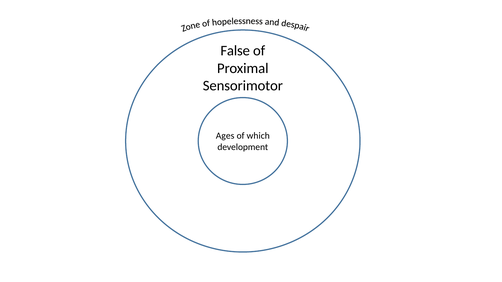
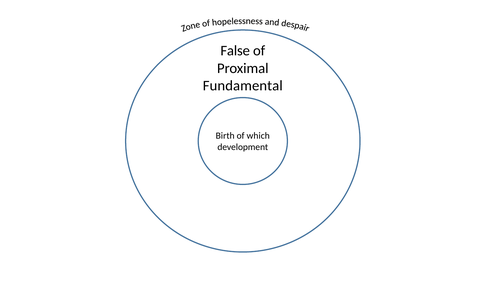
Sensorimotor: Sensorimotor -> Fundamental (243, 86)
Ages: Ages -> Birth (225, 136)
